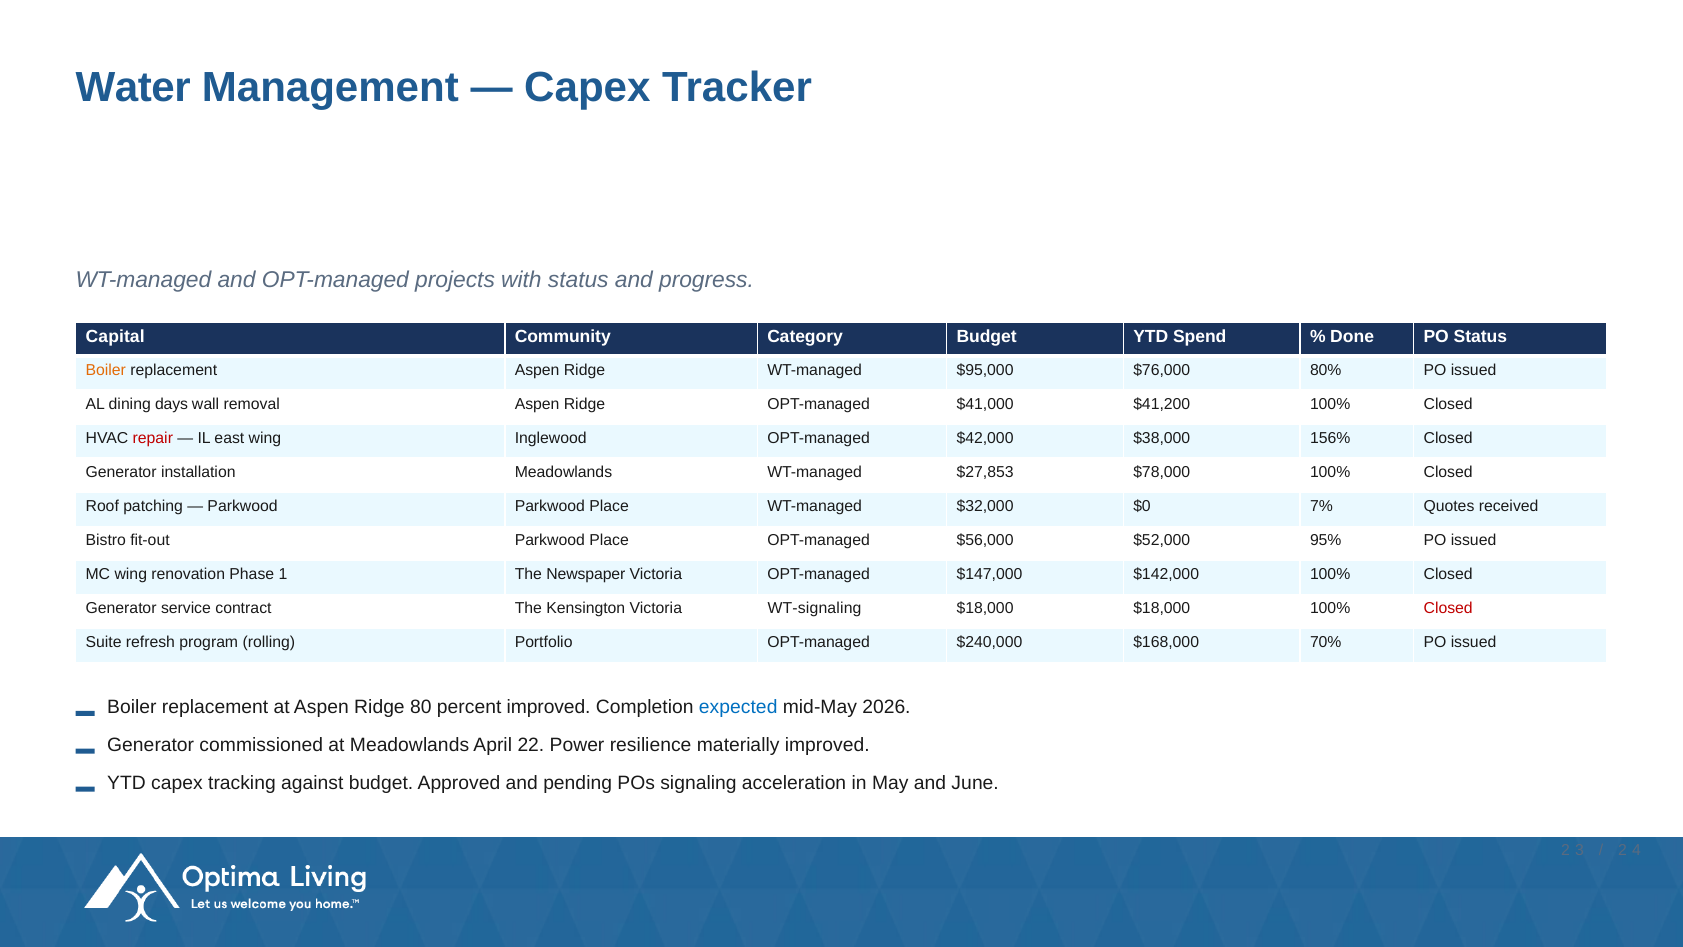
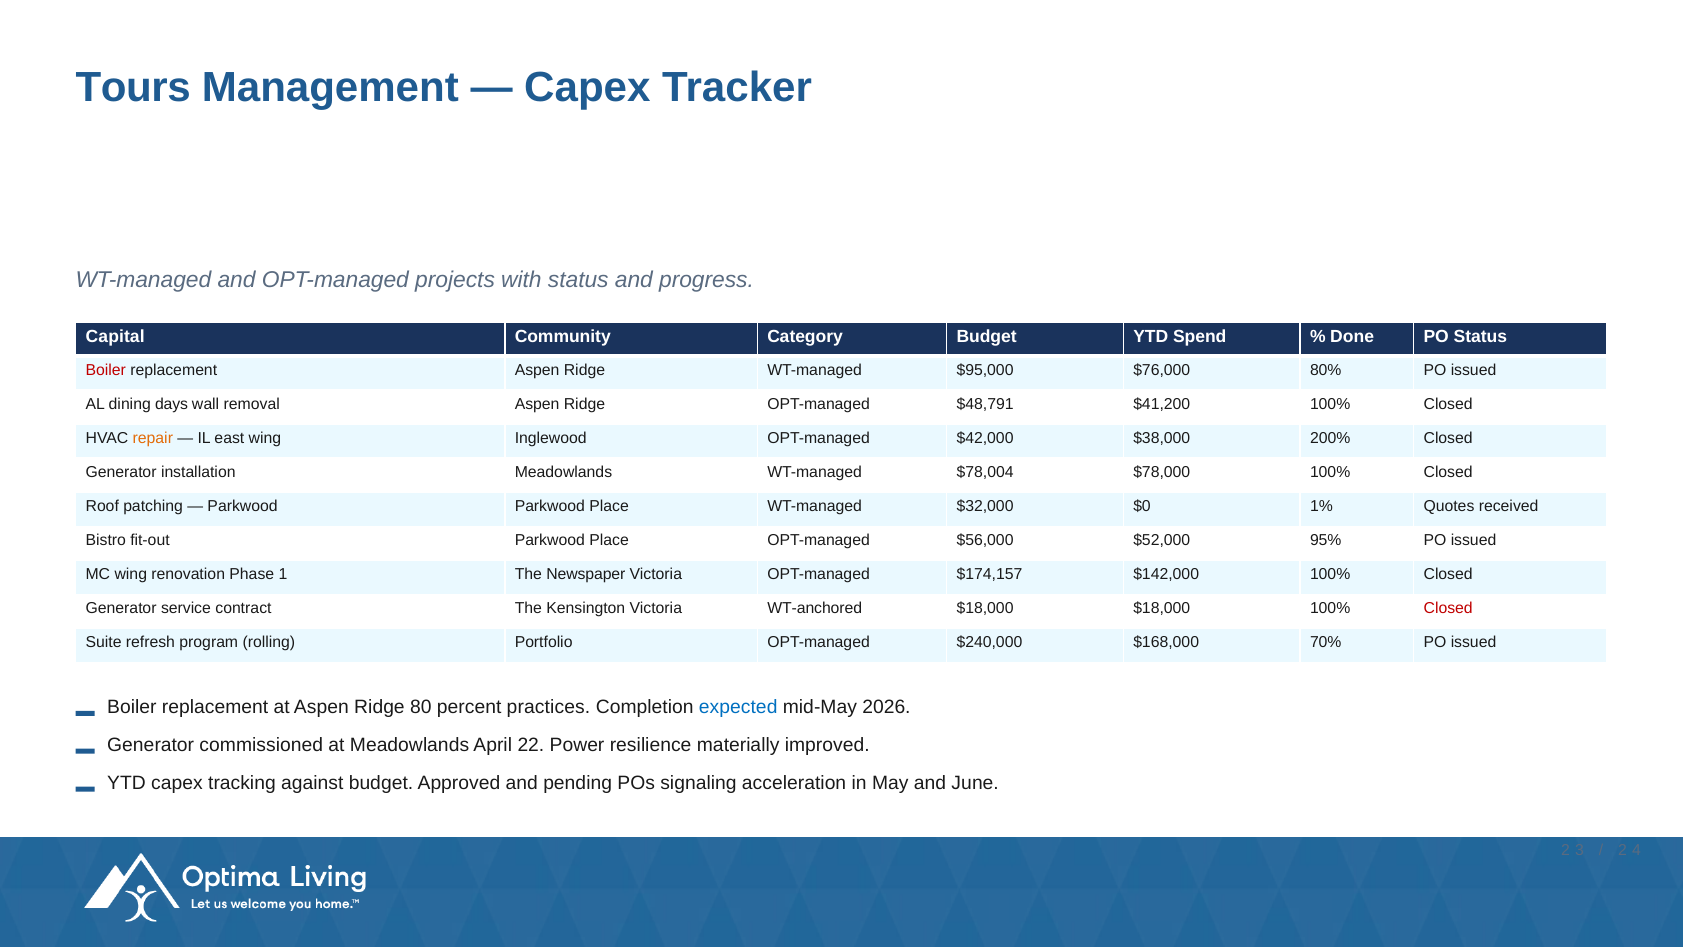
Water: Water -> Tours (133, 87)
Boiler colour: orange -> red (106, 370)
$41,000: $41,000 -> $48,791 (985, 404)
repair colour: red -> orange (153, 438)
156%: 156% -> 200% (1330, 438)
$27,853: $27,853 -> $78,004 (985, 472)
7%: 7% -> 1% (1321, 506)
$147,000: $147,000 -> $174,157 (990, 574)
WT-signaling: WT-signaling -> WT-anchored (815, 608)
percent improved: improved -> practices (549, 707)
